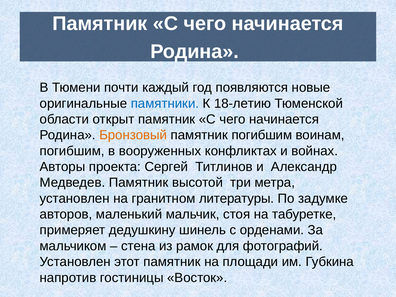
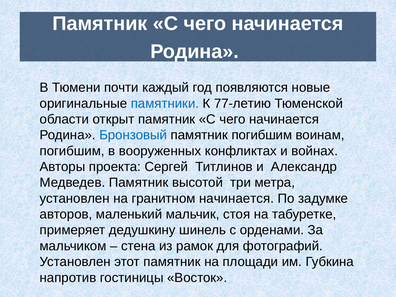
18-летию: 18-летию -> 77-летию (243, 103)
Бронзовый colour: orange -> blue (133, 135)
гранитном литературы: литературы -> начинается (236, 198)
